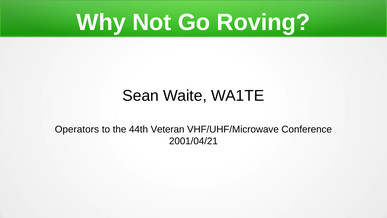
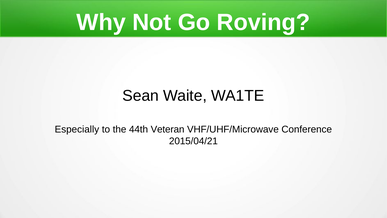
Operators: Operators -> Especially (77, 129)
2001/04/21: 2001/04/21 -> 2015/04/21 (193, 141)
